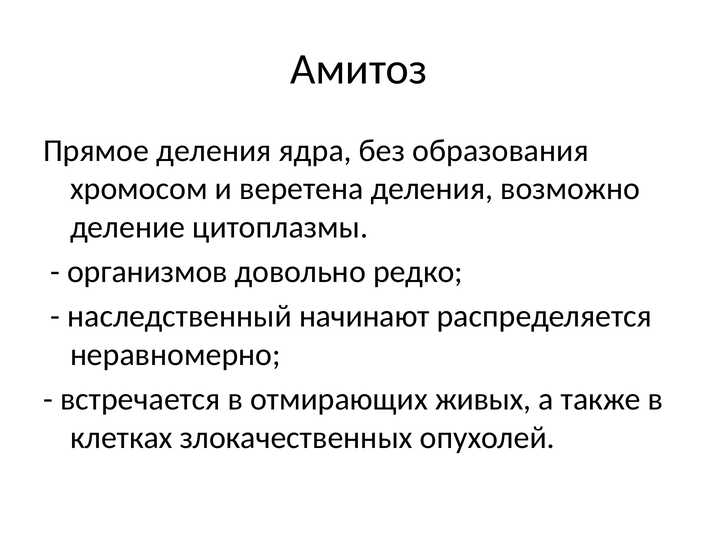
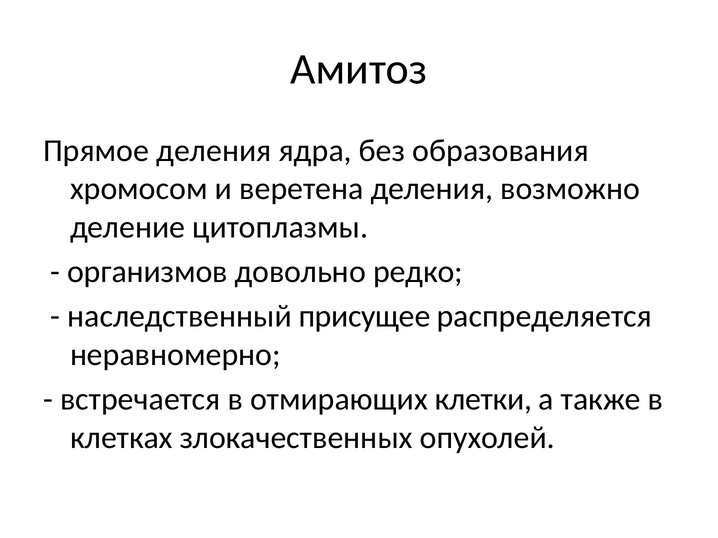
начинают: начинают -> присущее (364, 317)
живых: живых -> клетки (483, 400)
